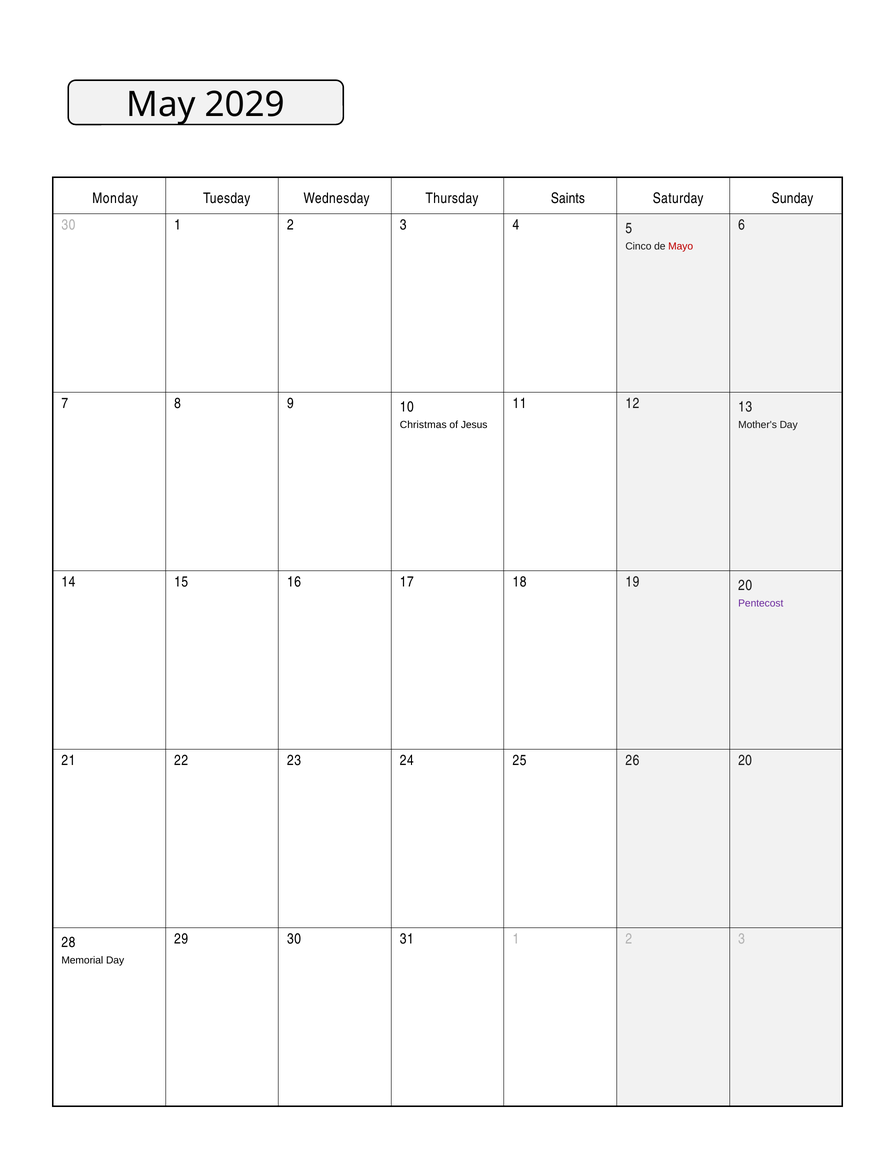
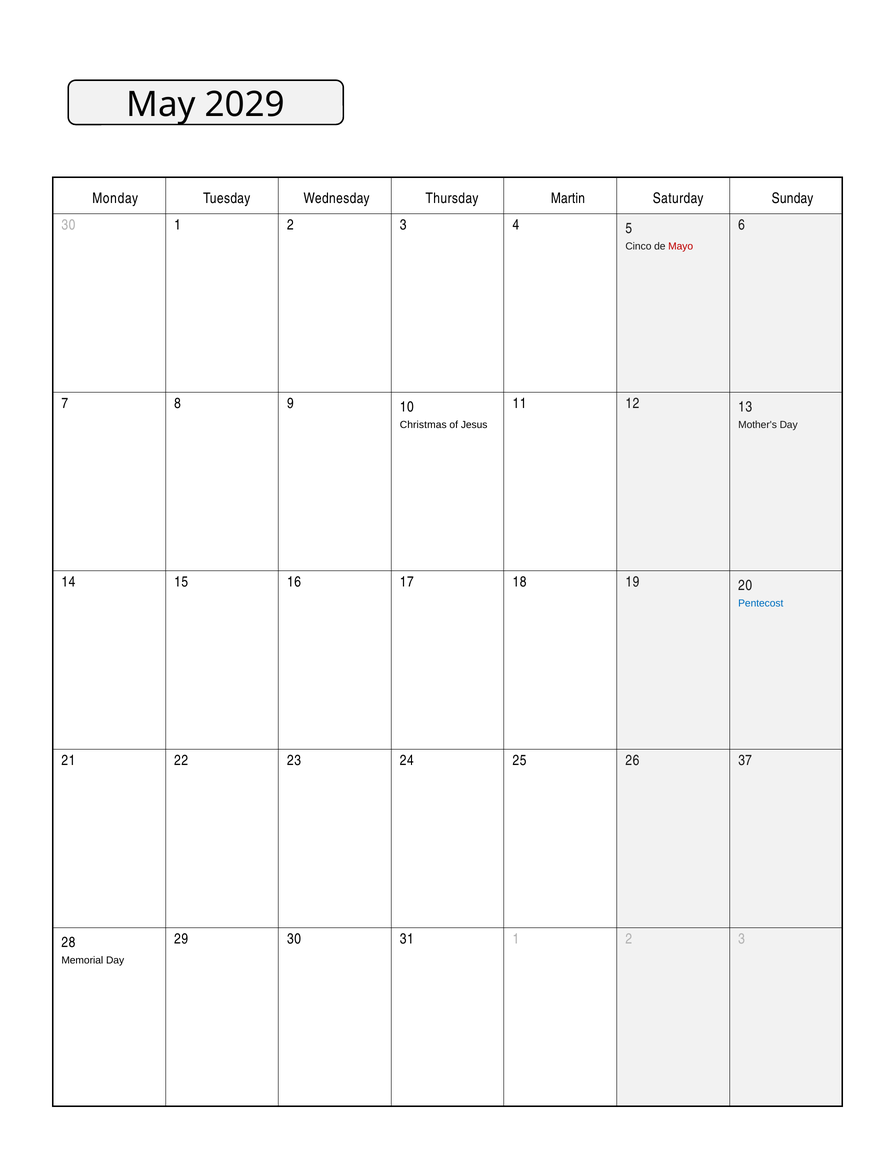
Saints: Saints -> Martin (568, 199)
Pentecost colour: purple -> blue (761, 603)
26 20: 20 -> 37 (745, 760)
